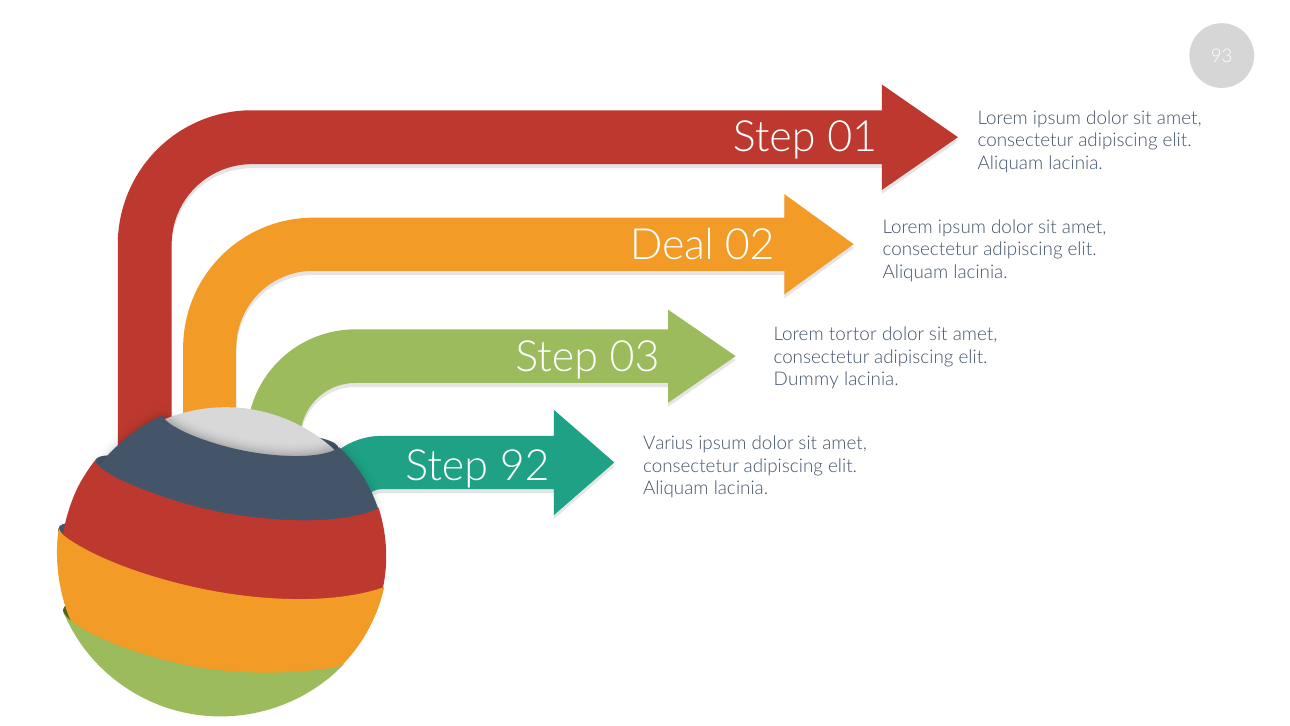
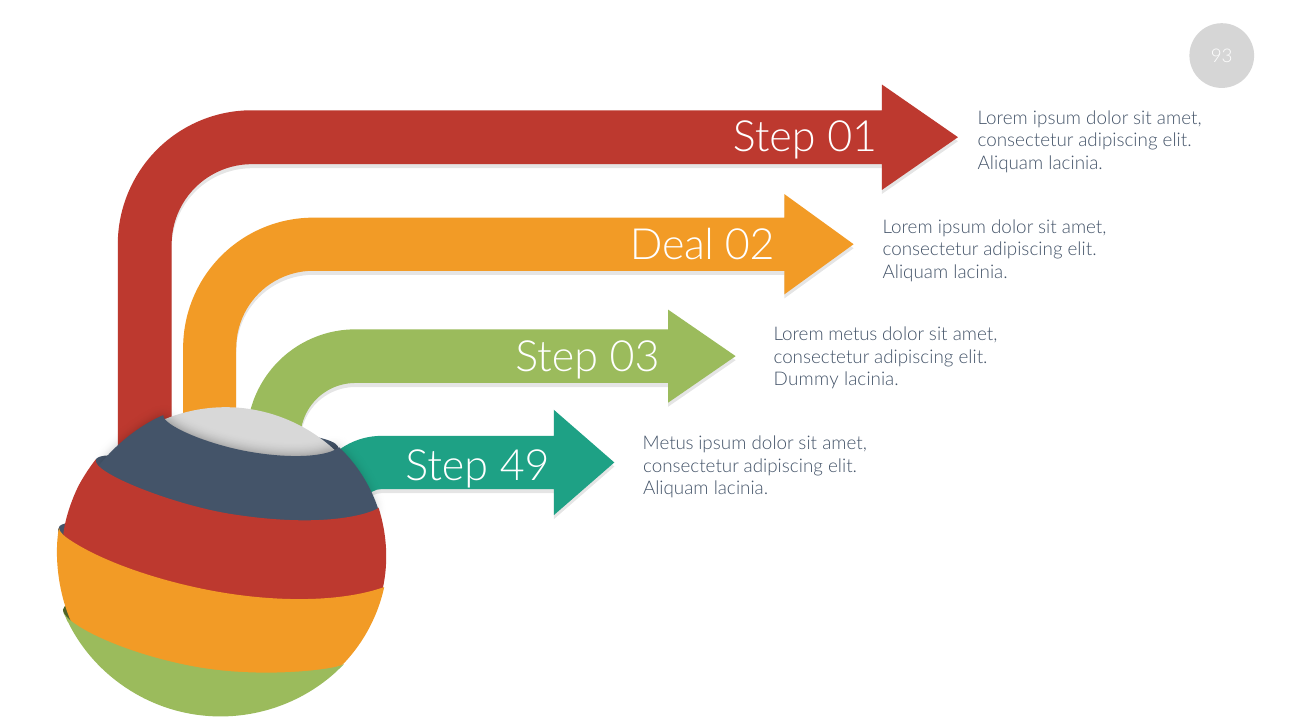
Lorem tortor: tortor -> metus (853, 334)
Varius: Varius -> Metus (668, 443)
92: 92 -> 49 (525, 466)
